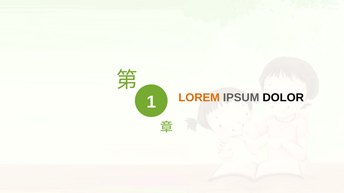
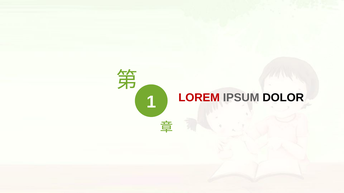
LOREM colour: orange -> red (199, 98)
